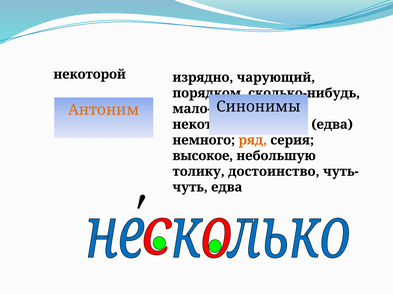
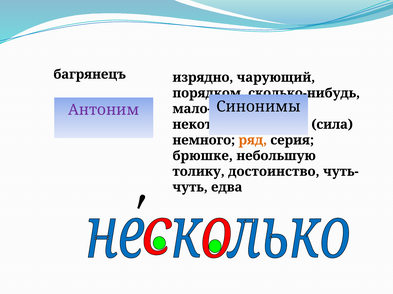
некоторой: некоторой -> багрянецъ (90, 75)
Антоним colour: orange -> purple (104, 110)
едва: едва -> сила (332, 125)
высокое: высокое -> брюшке (203, 156)
